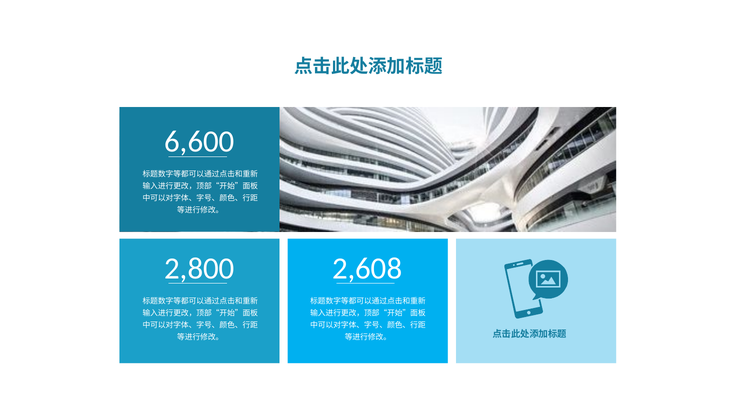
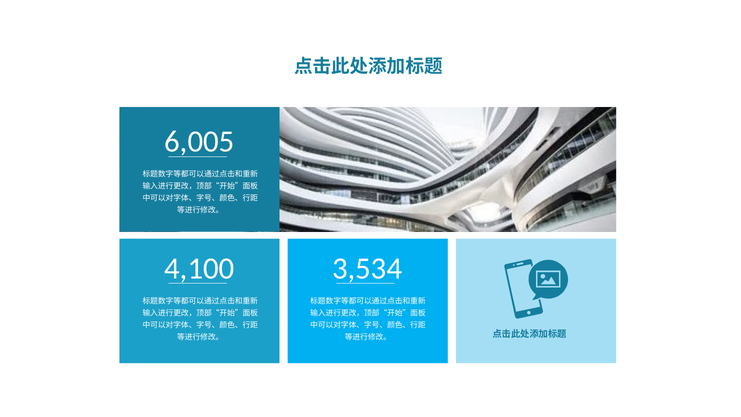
6,600: 6,600 -> 6,005 (199, 142)
2,800: 2,800 -> 4,100 (199, 268)
2,608: 2,608 -> 3,534 (367, 268)
